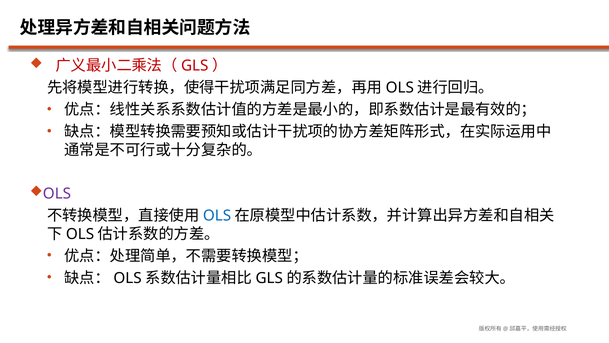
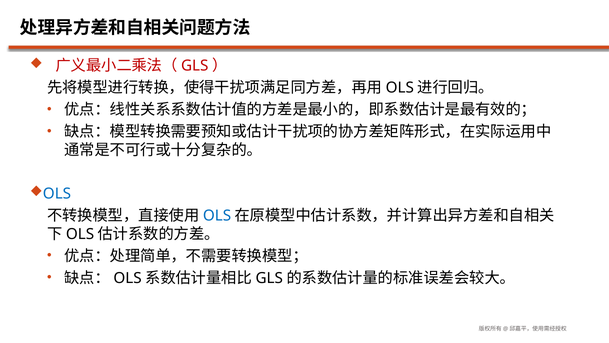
OLS colour: purple -> blue (57, 194)
